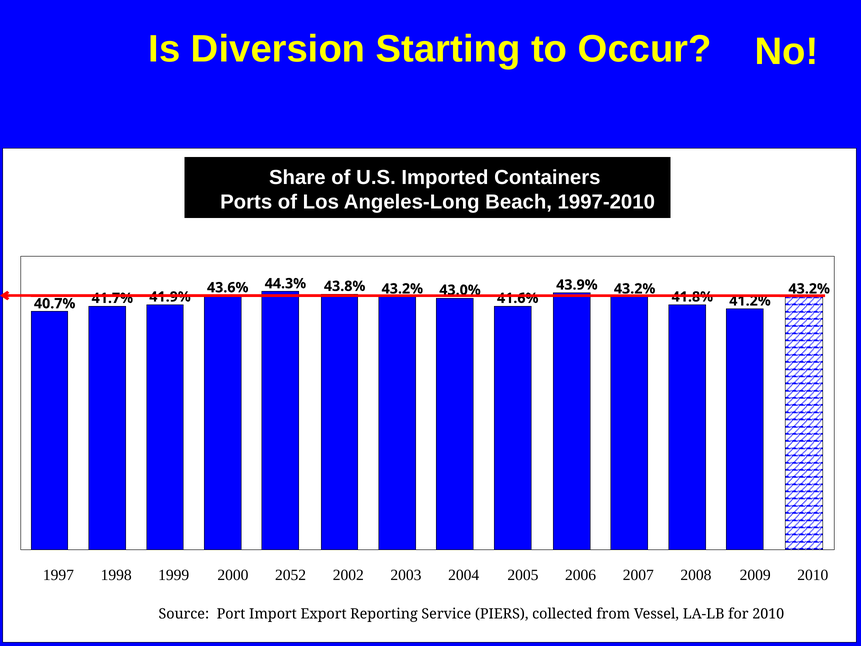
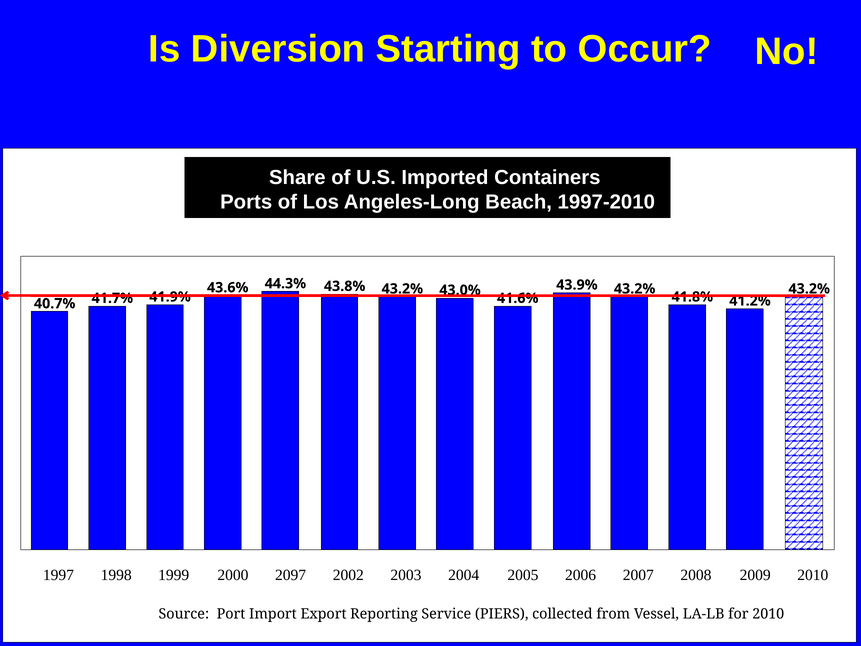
2052: 2052 -> 2097 (291, 575)
